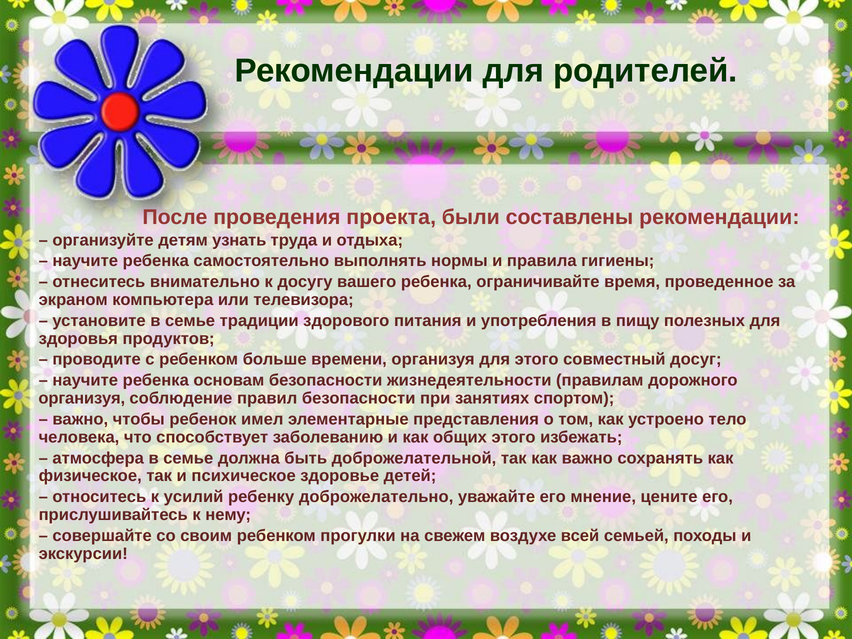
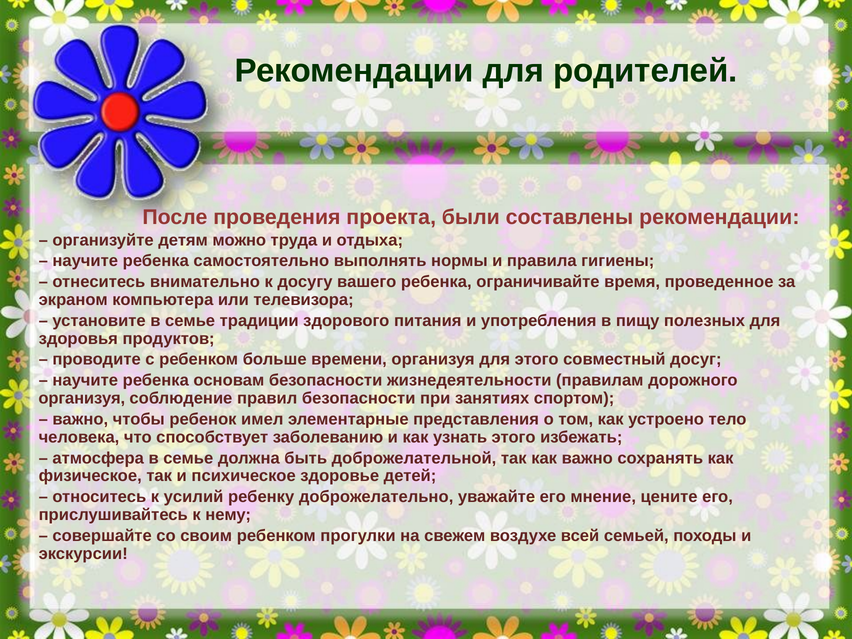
узнать: узнать -> можно (239, 240)
общих: общих -> узнать (460, 437)
